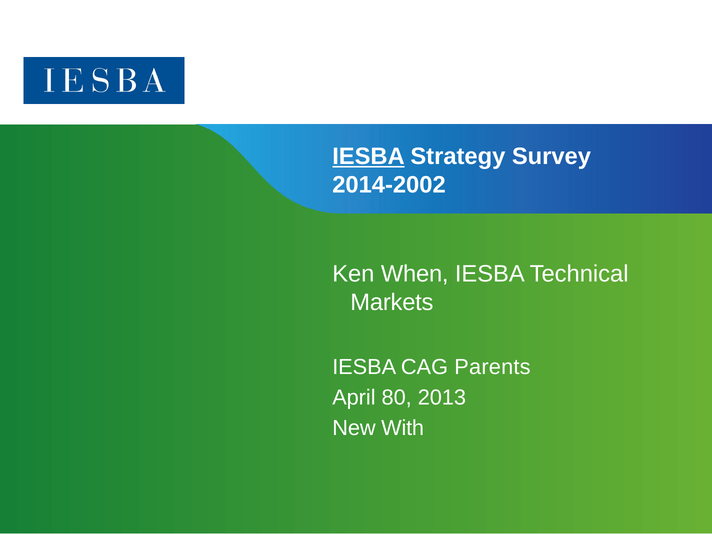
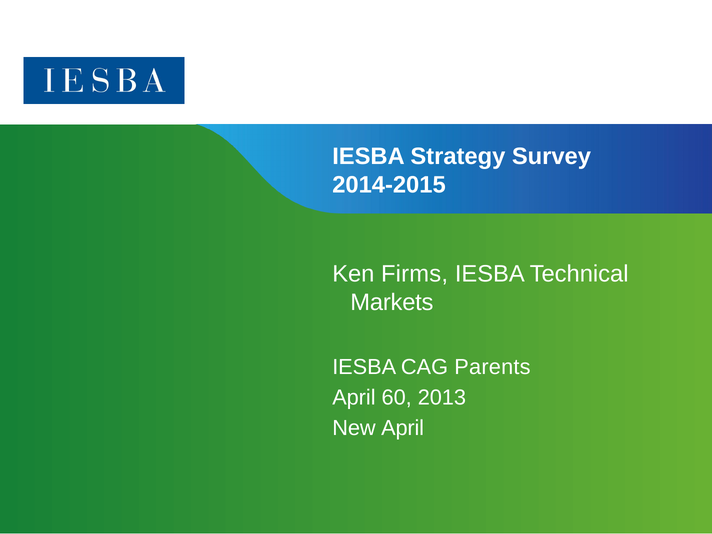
IESBA underline: present -> none (368, 157)
2014-2002: 2014-2002 -> 2014-2015 (389, 185)
When: When -> Firms (415, 274)
80: 80 -> 60 (397, 398)
New With: With -> April (403, 428)
